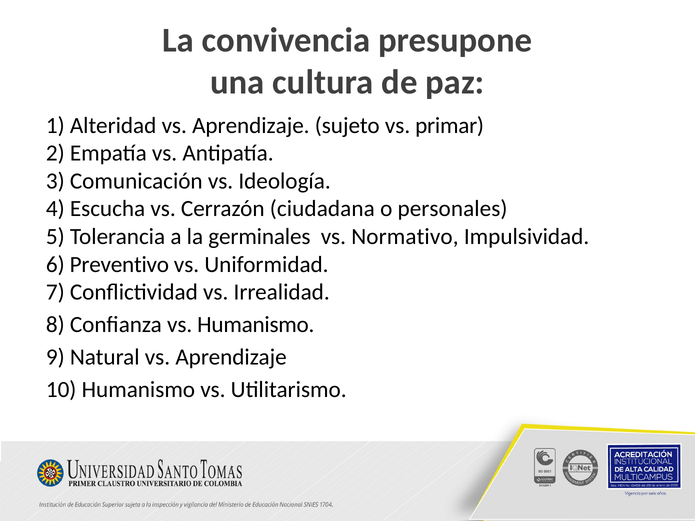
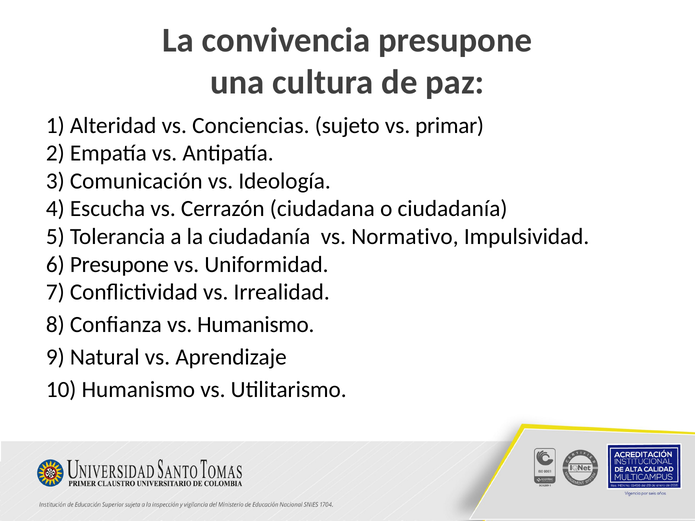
Alteridad vs Aprendizaje: Aprendizaje -> Conciencias (251, 126)
o personales: personales -> ciudadanía (452, 209)
la germinales: germinales -> ciudadanía (259, 237)
6 Preventivo: Preventivo -> Presupone (119, 265)
